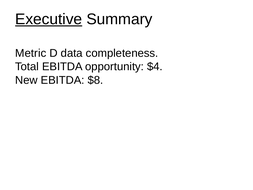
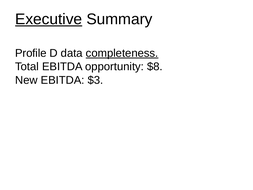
Metric: Metric -> Profile (31, 53)
completeness underline: none -> present (122, 53)
$4: $4 -> $8 (155, 67)
$8: $8 -> $3 (95, 80)
